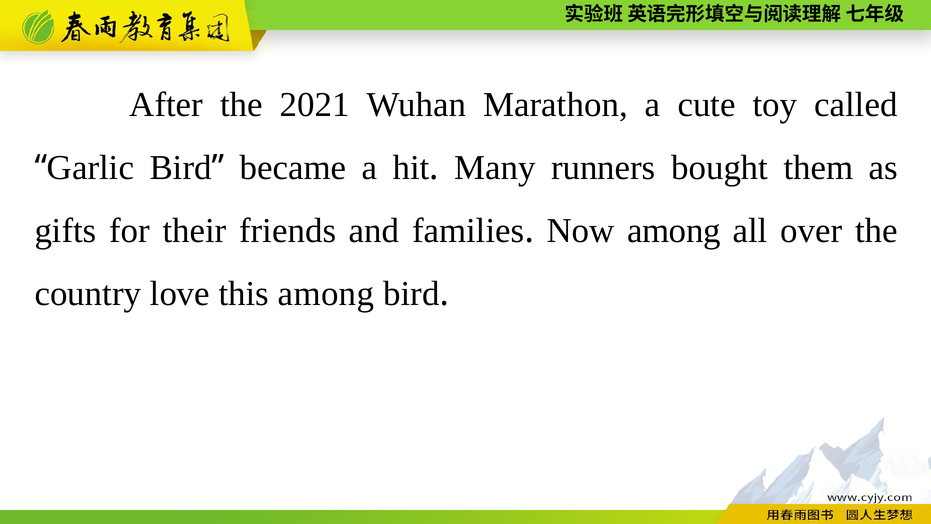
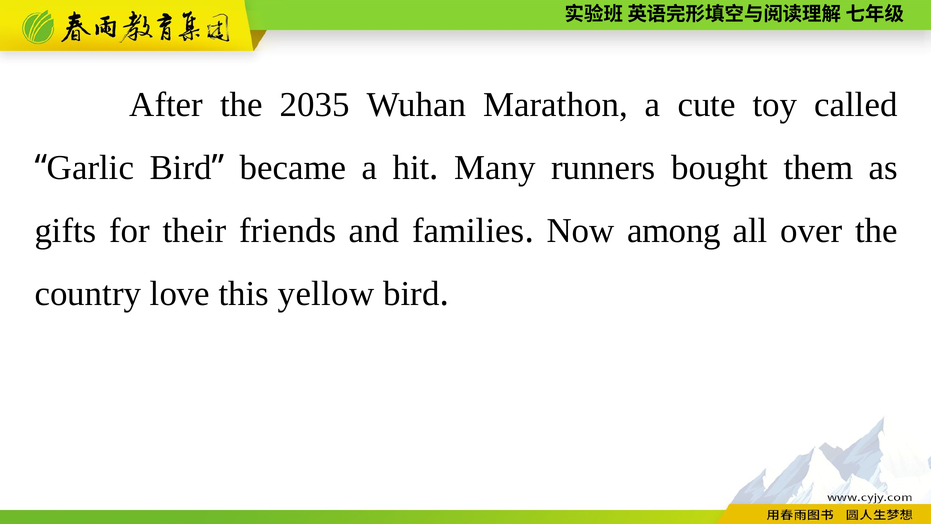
2021: 2021 -> 2035 (315, 105)
this among: among -> yellow (326, 293)
